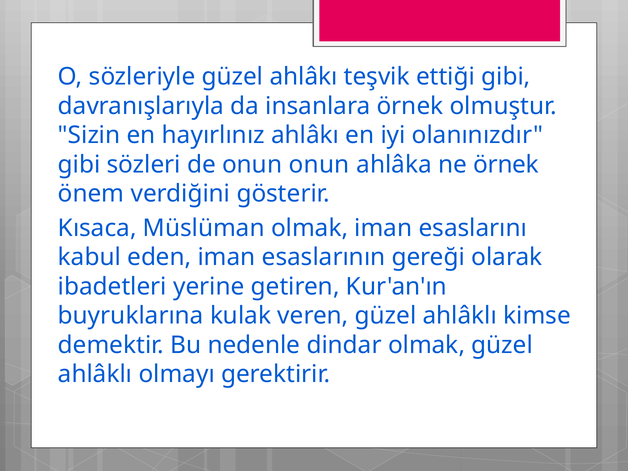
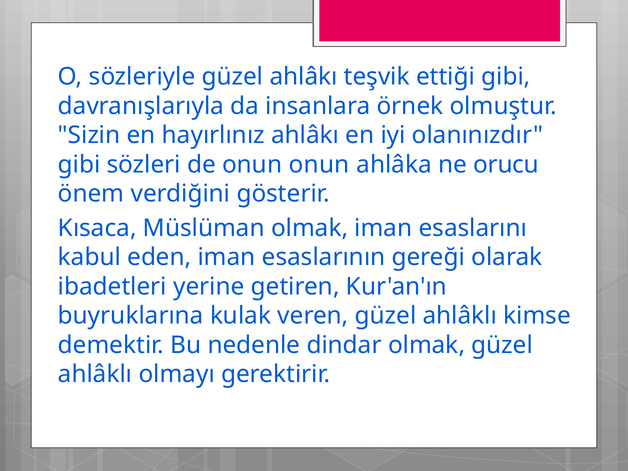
ne örnek: örnek -> orucu (506, 165)
